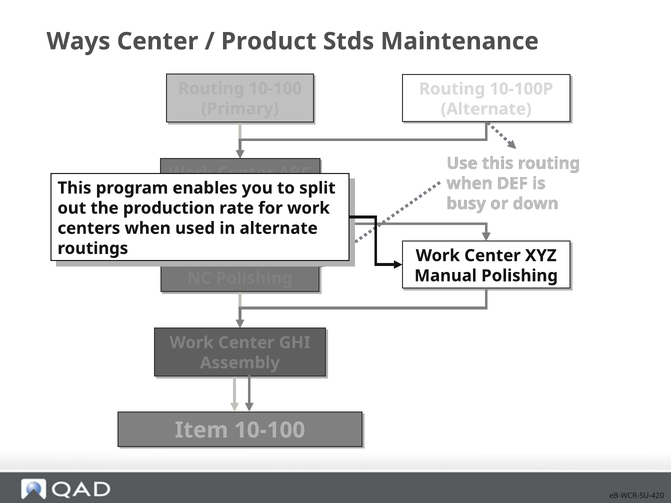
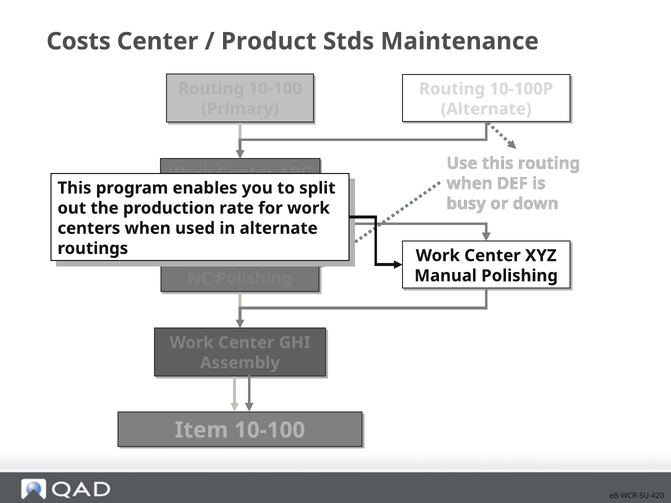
Ways: Ways -> Costs (79, 41)
